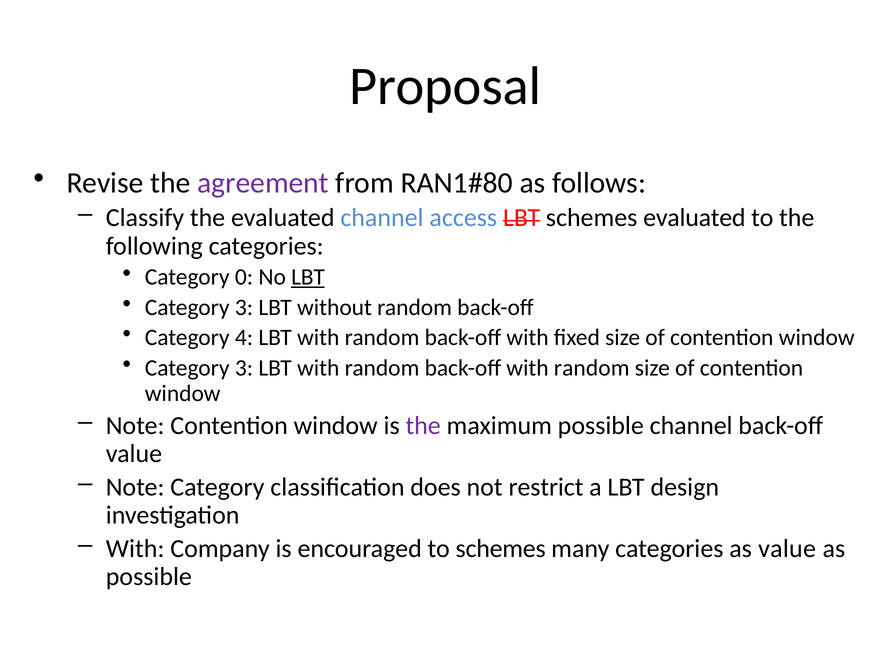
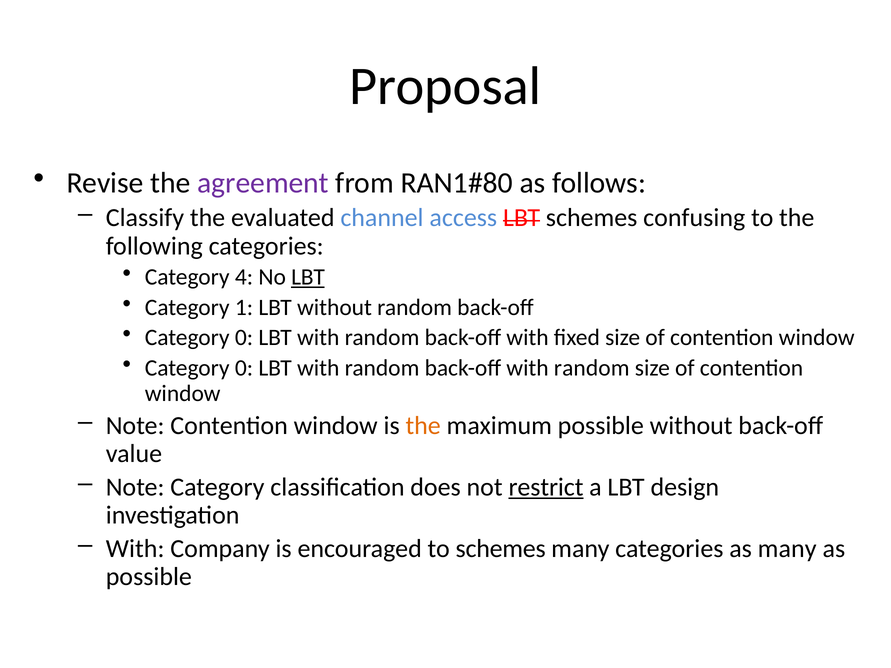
schemes evaluated: evaluated -> confusing (694, 218)
0: 0 -> 4 (244, 277)
3: 3 -> 1 (244, 308)
4: 4 -> 0 (244, 338)
3: 3 -> 0 (244, 368)
the colour: purple -> orange (423, 426)
possible channel: channel -> without (691, 426)
restrict underline: none -> present (546, 487)
as value: value -> many (787, 549)
